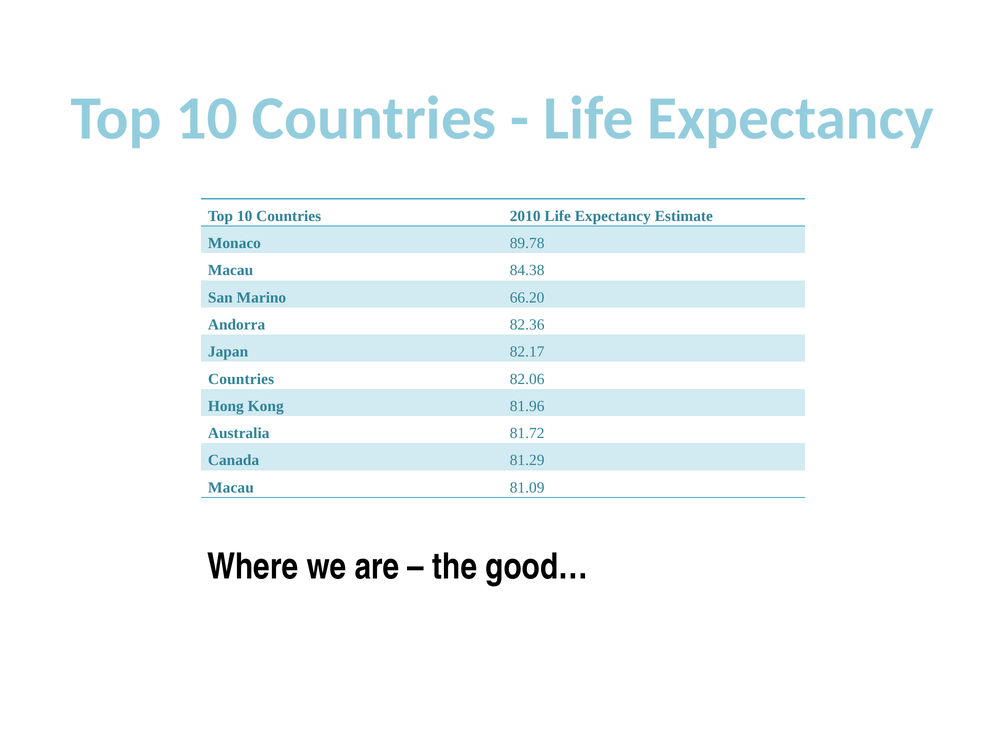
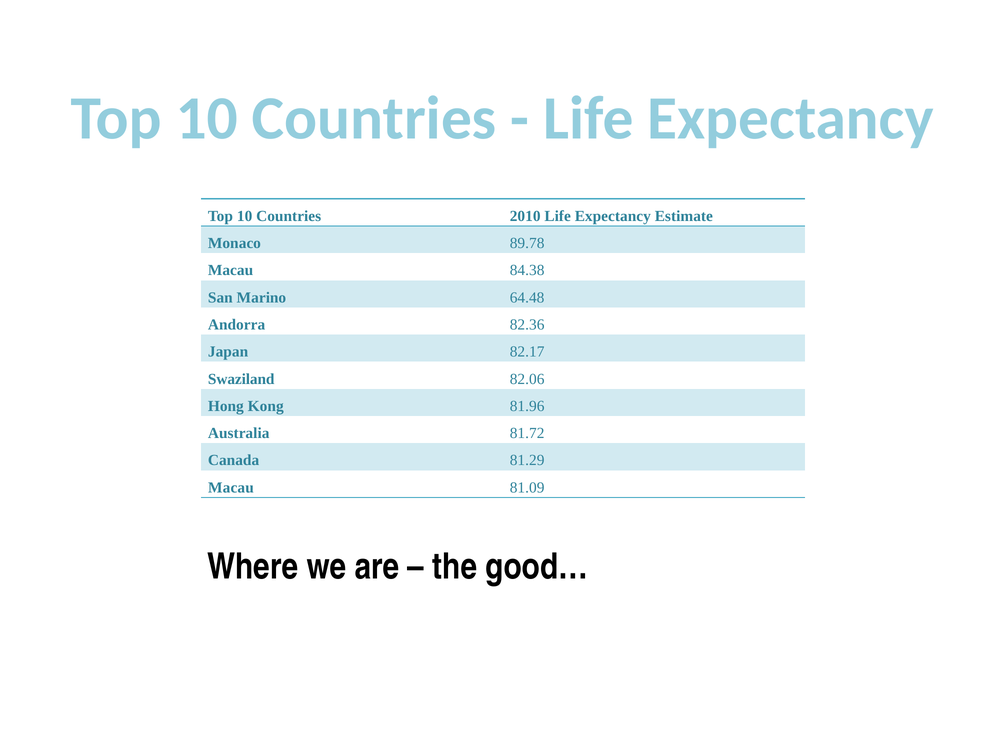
66.20: 66.20 -> 64.48 (527, 297)
Countries: Countries -> Swaziland (241, 379)
